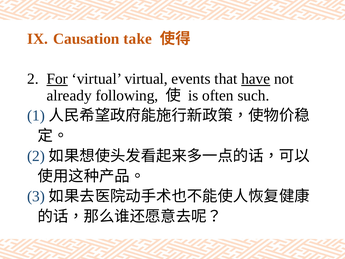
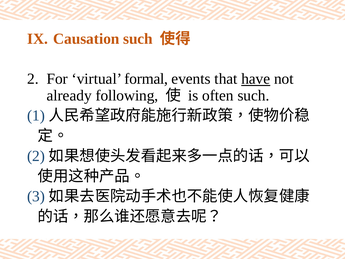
Causation take: take -> such (138, 39)
For underline: present -> none (57, 79)
virtual virtual: virtual -> formal (146, 79)
